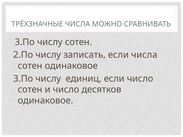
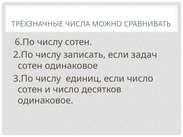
3.По: 3.По -> 6.По (25, 42)
если числа: числа -> задач (144, 55)
